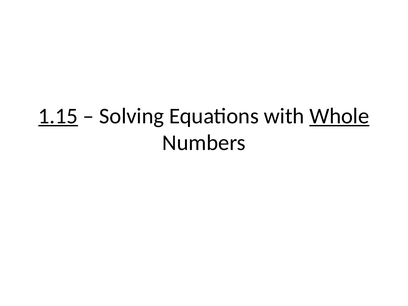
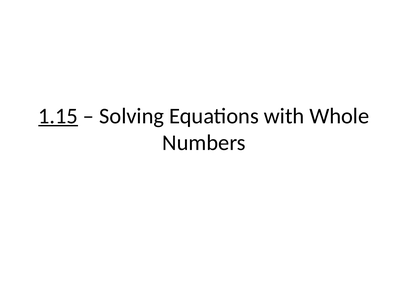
Whole underline: present -> none (339, 116)
